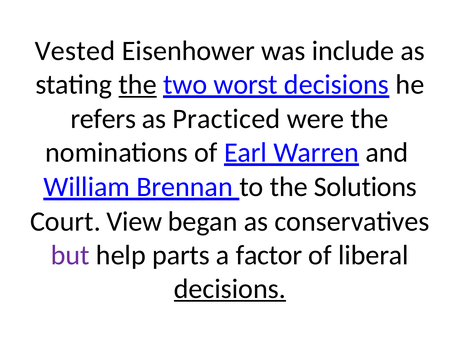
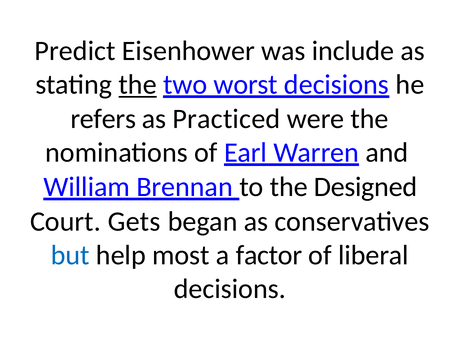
Vested: Vested -> Predict (75, 51)
Solutions: Solutions -> Designed (365, 187)
View: View -> Gets (134, 221)
but colour: purple -> blue (70, 255)
parts: parts -> most (181, 255)
decisions underline: present -> none (230, 289)
